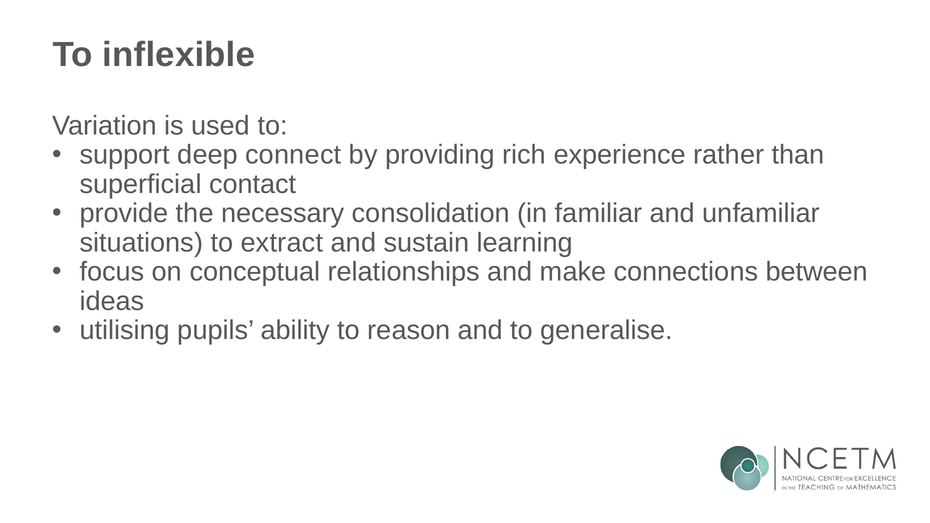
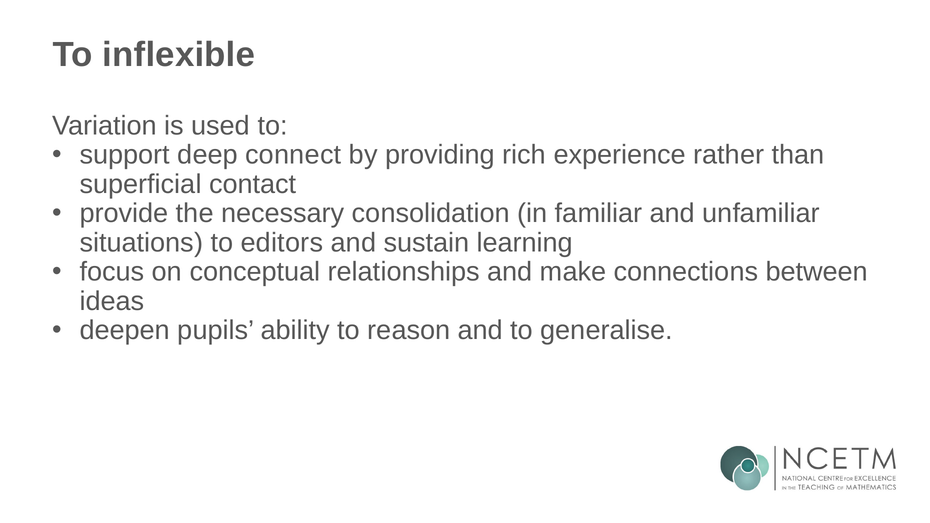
extract: extract -> editors (282, 243)
utilising: utilising -> deepen (125, 330)
